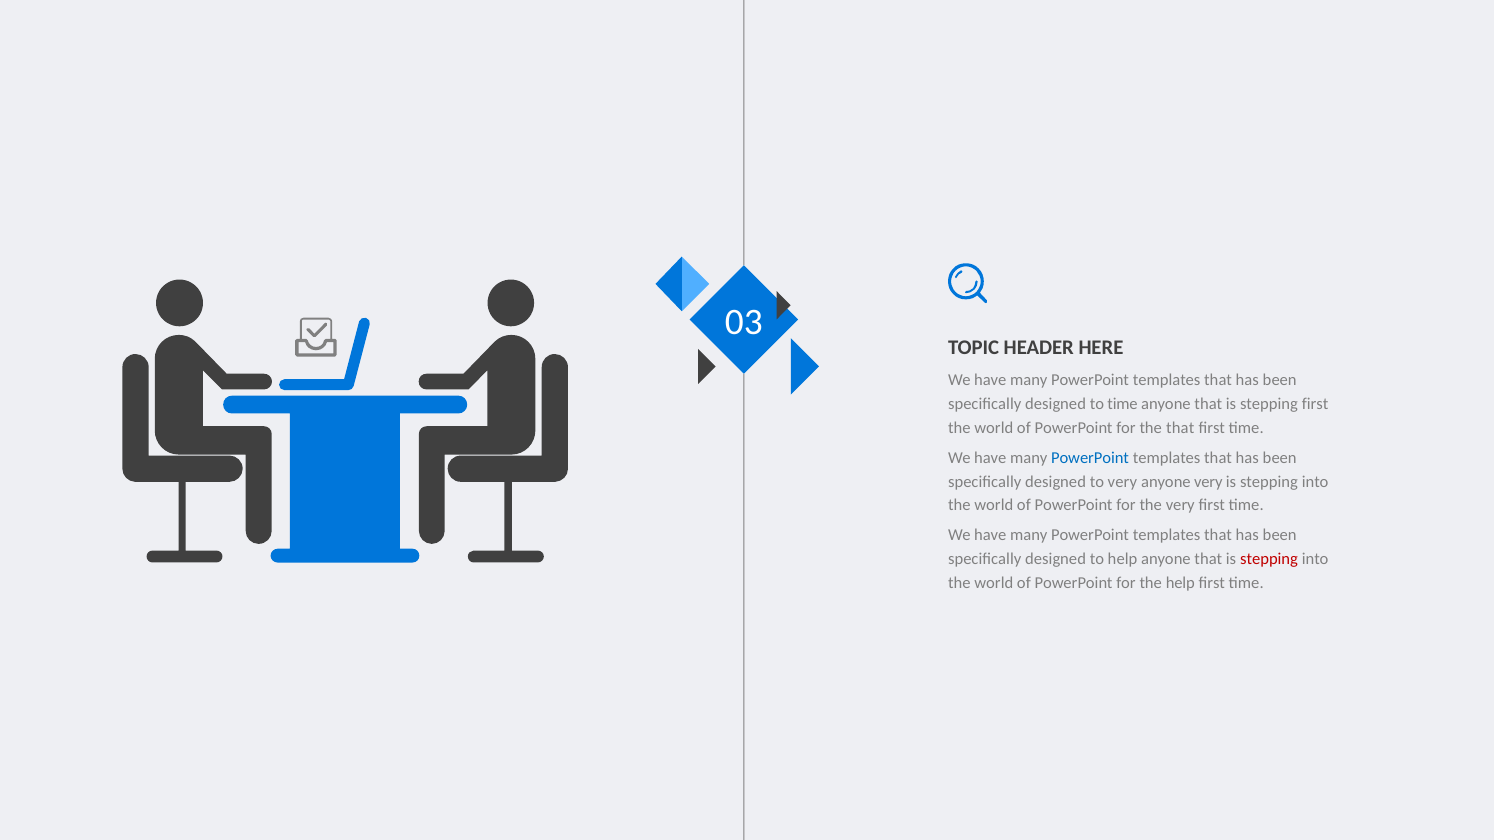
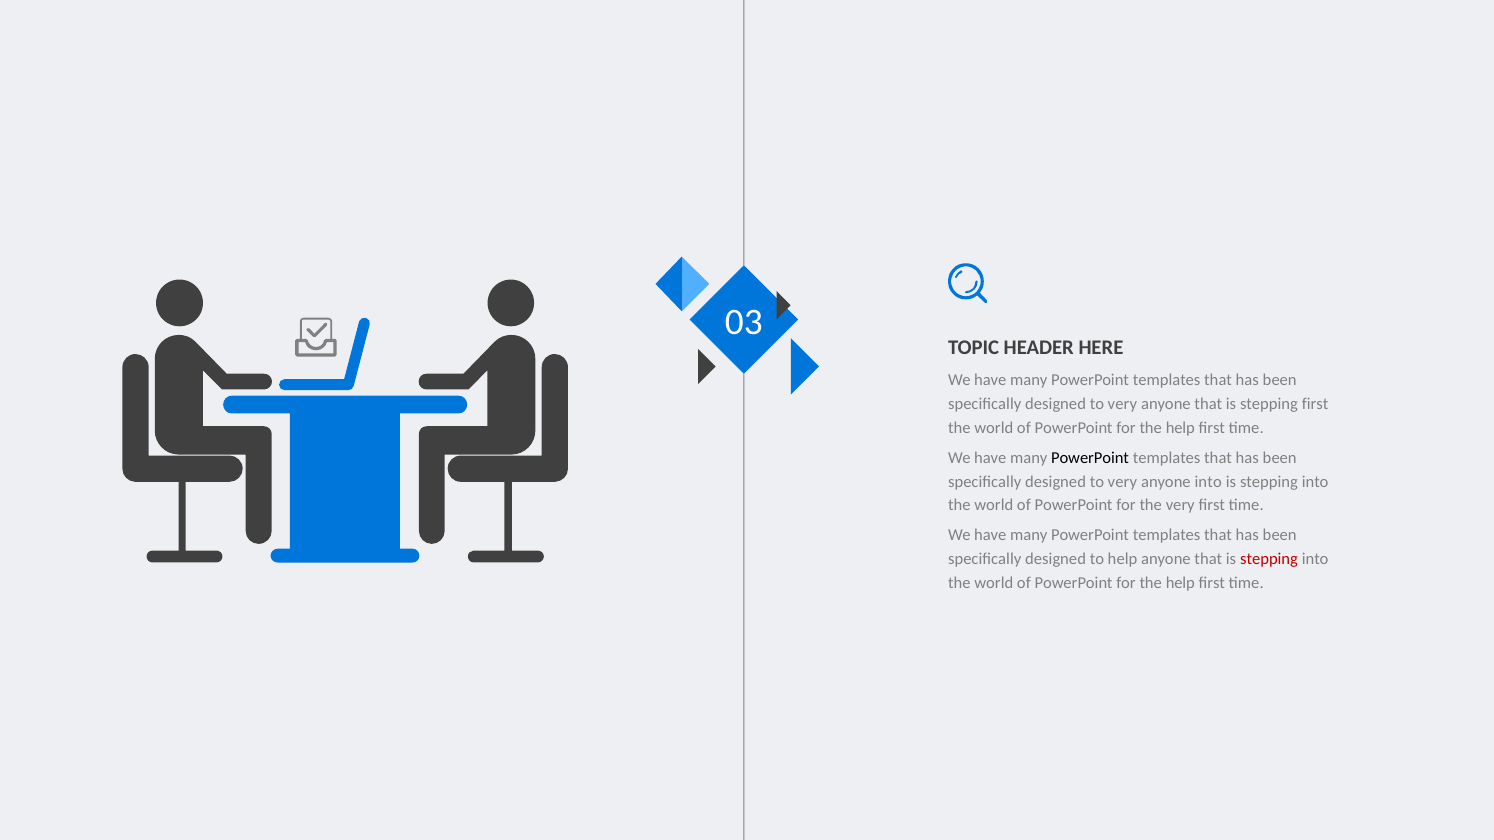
time: time -> very (1122, 404)
that: that -> help (1180, 428)
PowerPoint colour: blue -> black (1090, 458)
anyone very: very -> into (1208, 482)
